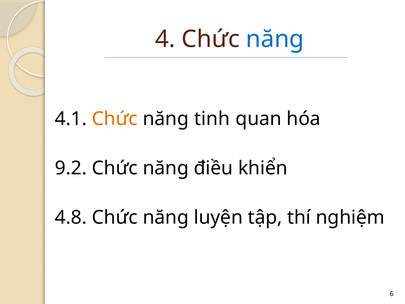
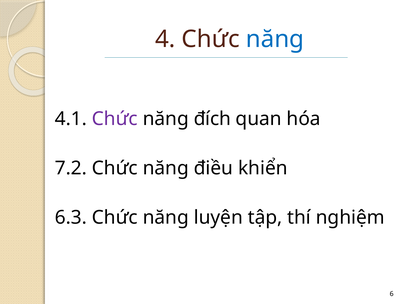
Chức colour: orange -> purple (115, 119)
tinh: tinh -> đích (212, 119)
9.2: 9.2 -> 7.2 (71, 168)
4.8: 4.8 -> 6.3 (71, 217)
